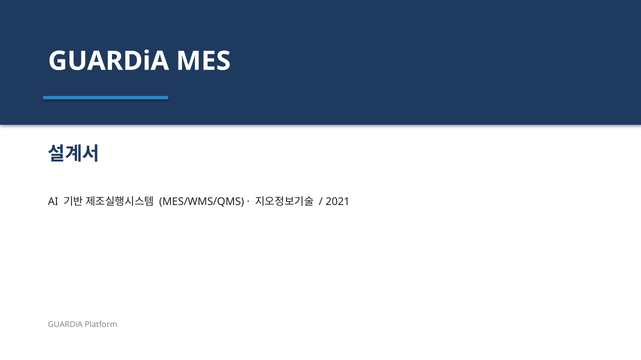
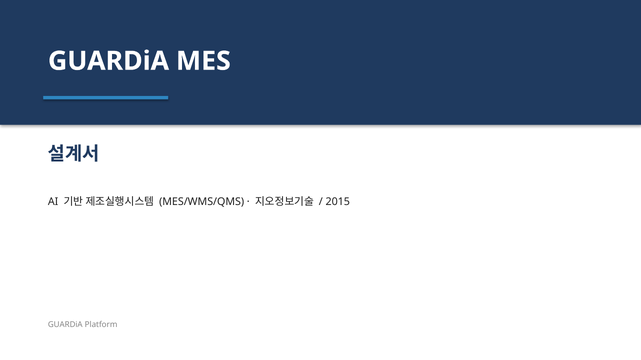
2021: 2021 -> 2015 (338, 202)
